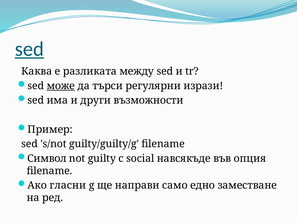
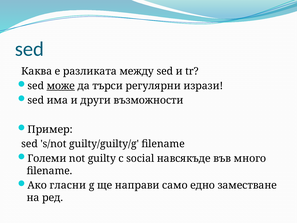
sed underline: present -> none (29, 49)
Символ: Символ -> Големи (47, 158)
опция: опция -> много (250, 158)
